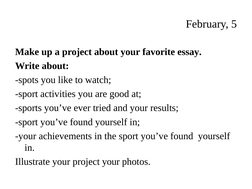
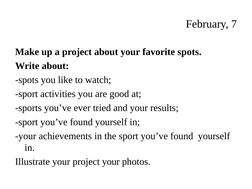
5: 5 -> 7 (234, 24)
favorite essay: essay -> spots (189, 52)
